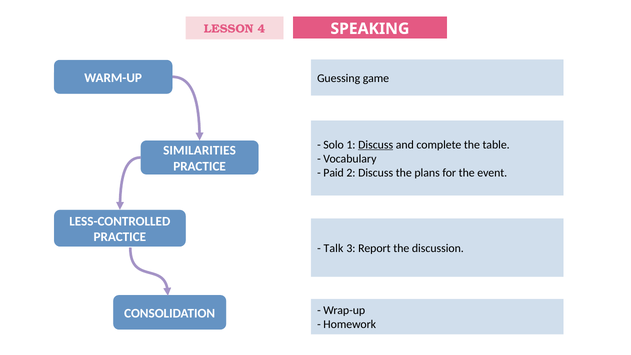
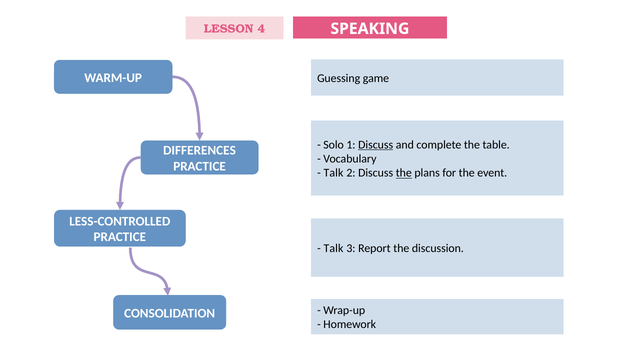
SIMILARITIES: SIMILARITIES -> DIFFERENCES (200, 150)
Paid: Paid -> Talk (333, 173)
the underline: none -> present (404, 173)
